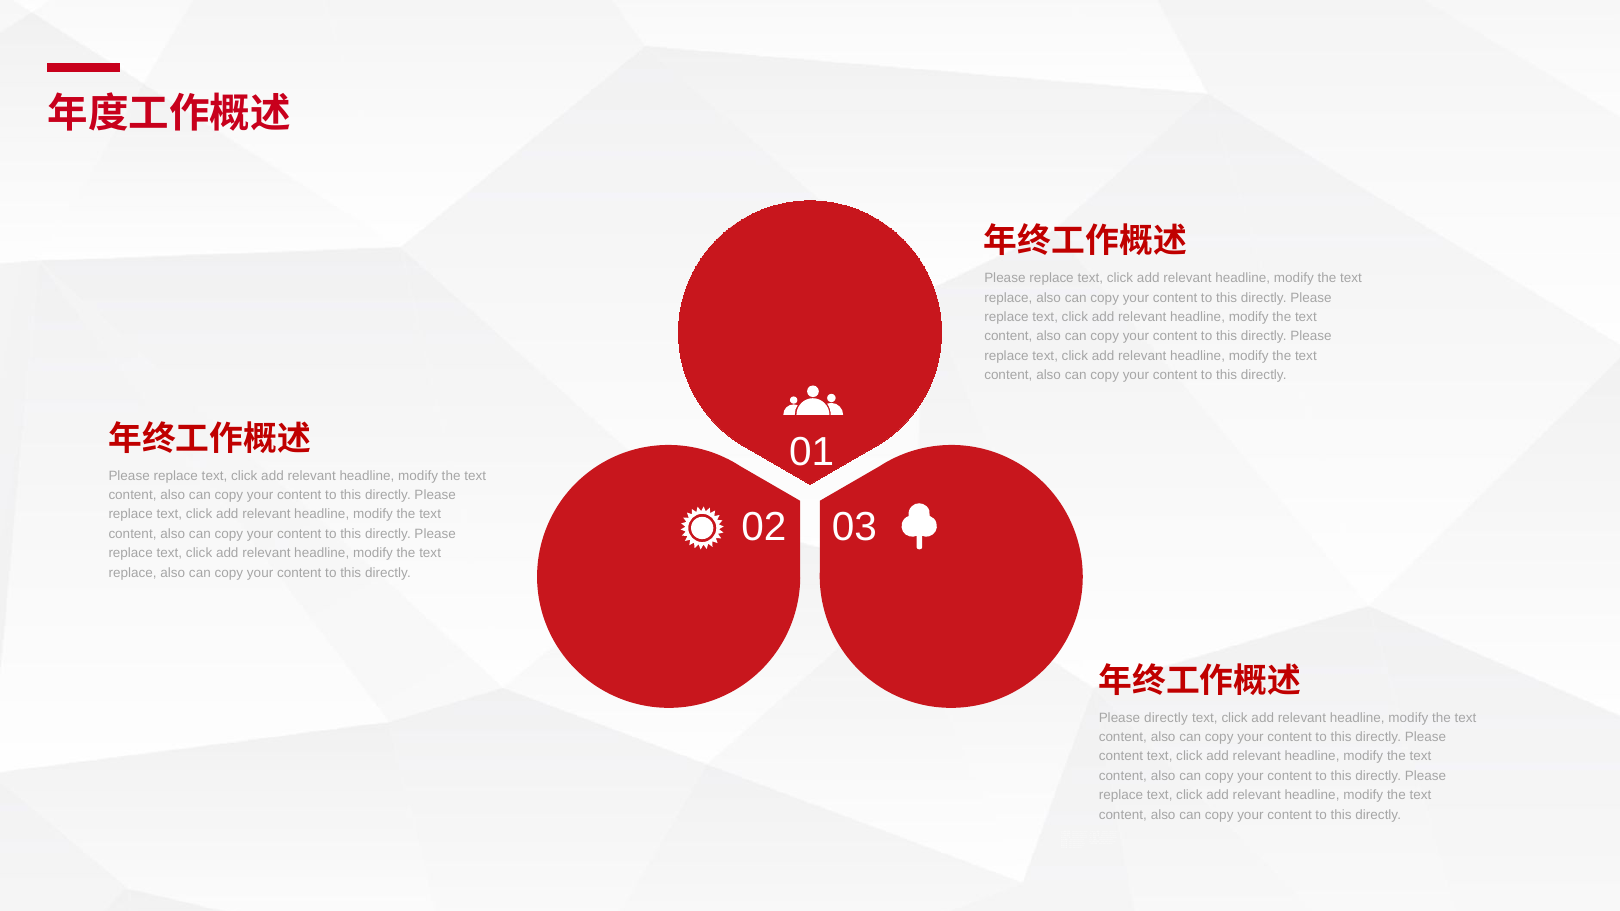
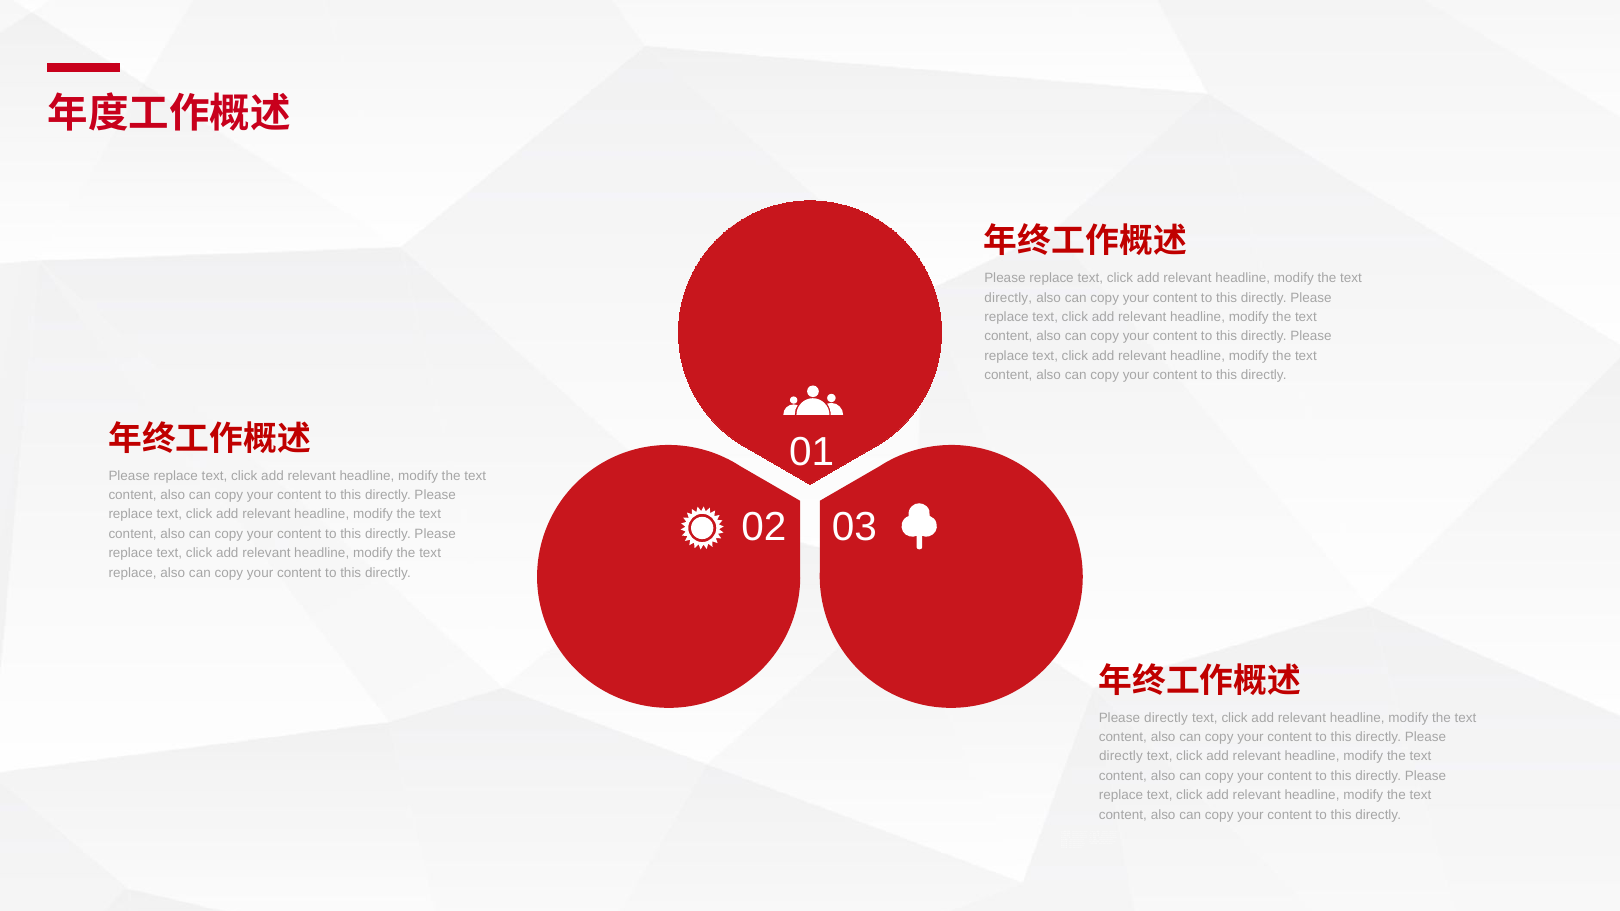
replace: replace -> directly (1008, 298)
content: content -> directly (1121, 757)
